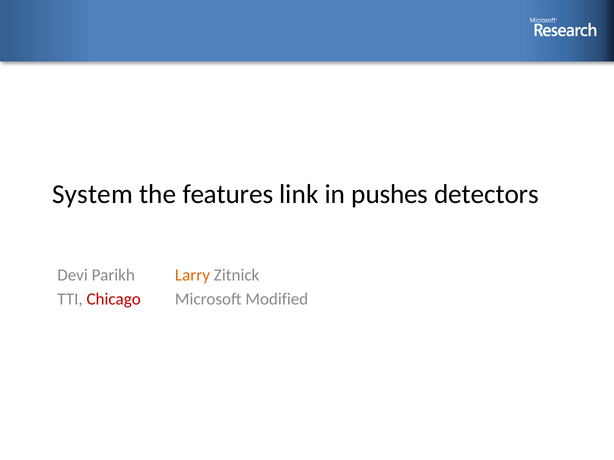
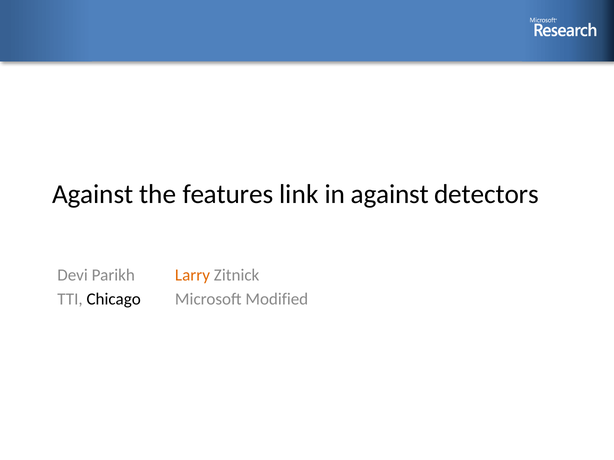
System: System -> Against (93, 194)
in pushes: pushes -> against (390, 194)
Chicago colour: red -> black (114, 299)
